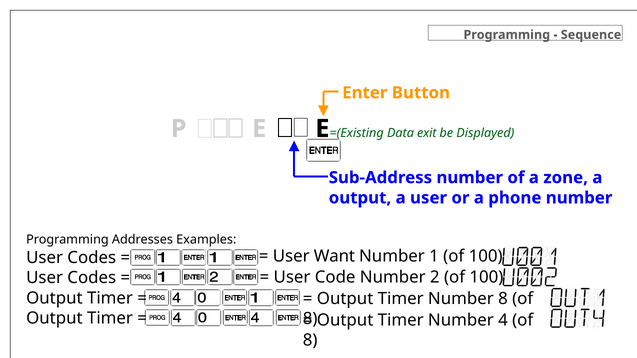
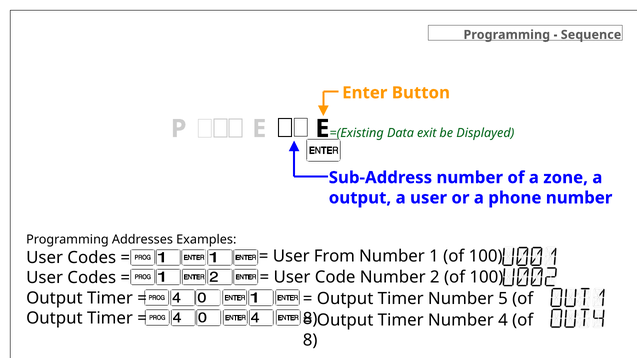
Want: Want -> From (334, 257)
Number 8: 8 -> 5 (503, 299)
